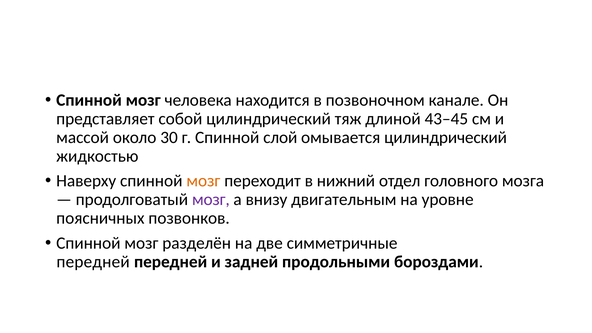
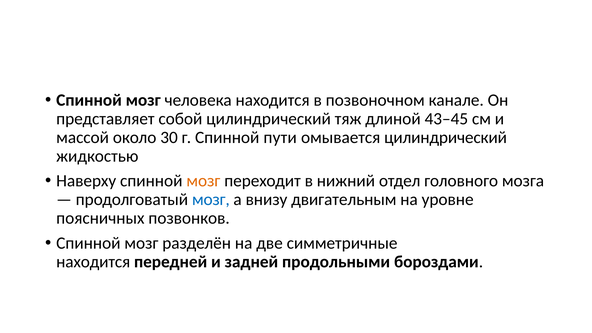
слой: слой -> пути (280, 137)
мозг colour: purple -> blue (211, 200)
передней: передней -> находится (93, 262)
